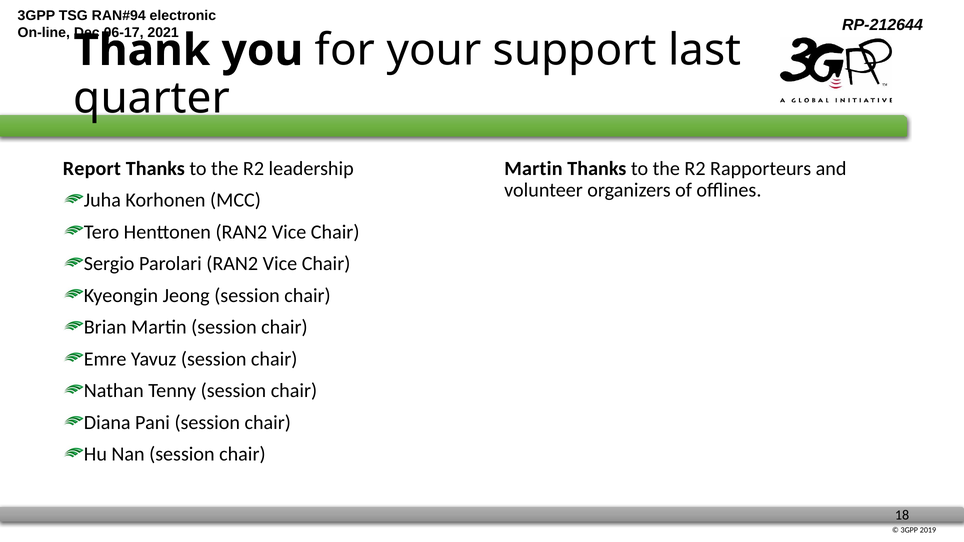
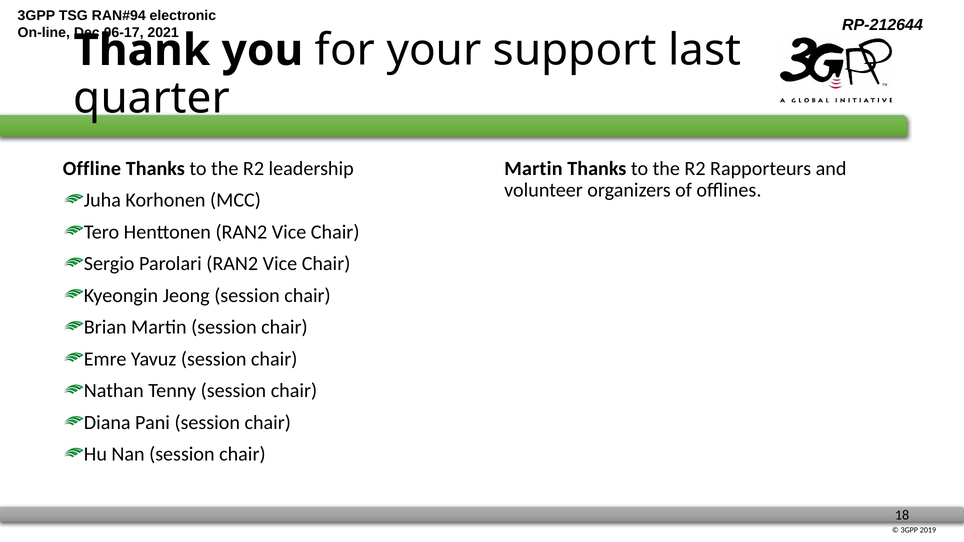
Report: Report -> Offline (92, 169)
